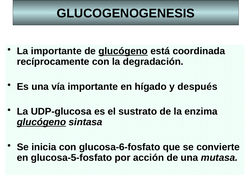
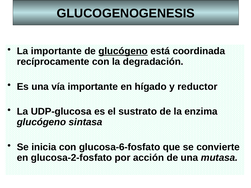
después: después -> reductor (197, 87)
glucógeno underline: present -> none (41, 122)
glucosa-5-fosfato: glucosa-5-fosfato -> glucosa-2-fosfato (71, 158)
